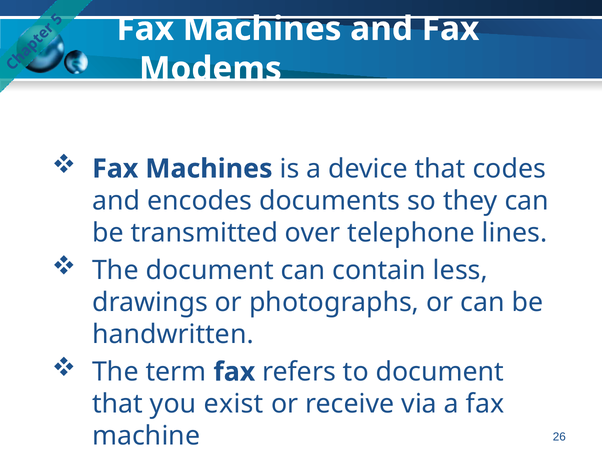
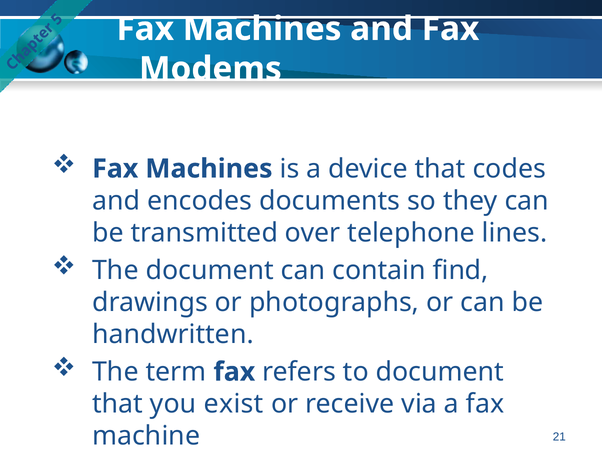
less: less -> find (461, 271)
26: 26 -> 21 (559, 437)
